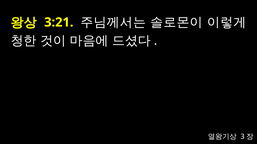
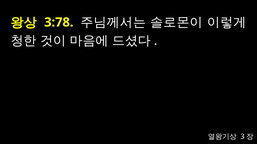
3:21: 3:21 -> 3:78 (59, 22)
